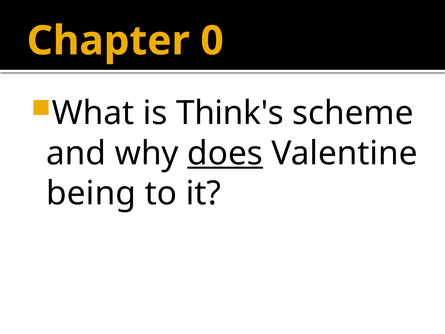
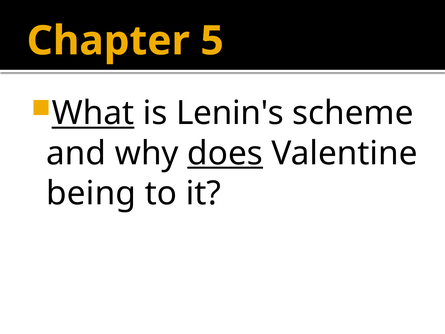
0: 0 -> 5 (212, 41)
What underline: none -> present (93, 113)
Think's: Think's -> Lenin's (230, 113)
